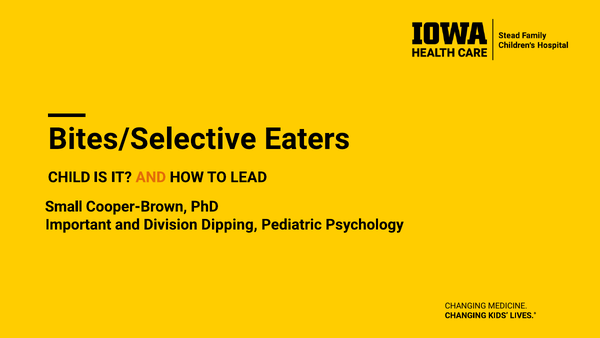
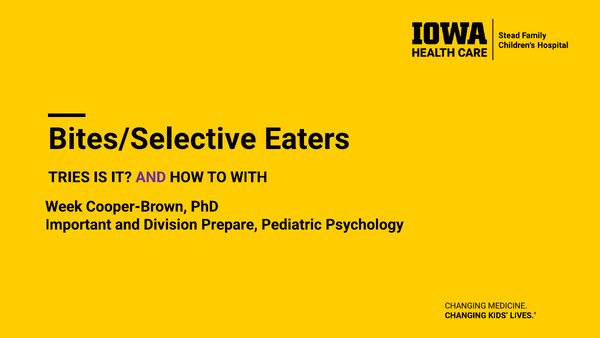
CHILD: CHILD -> TRIES (69, 177)
AND colour: orange -> purple (151, 177)
LEAD: LEAD -> WITH (249, 177)
Small: Small -> Week (64, 206)
Dipping: Dipping -> Prepare (229, 224)
